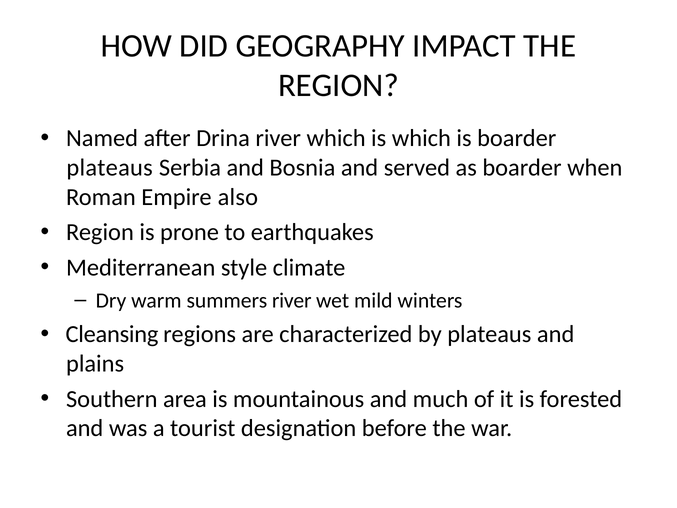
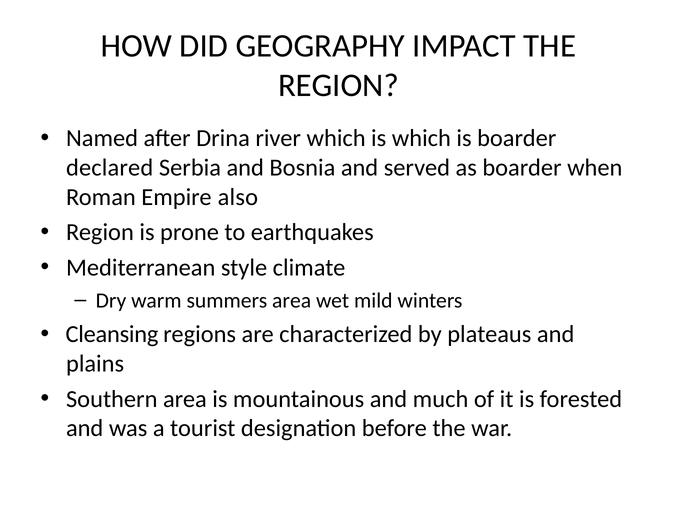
plateaus: plateaus -> declared (110, 168)
summers river: river -> area (292, 300)
